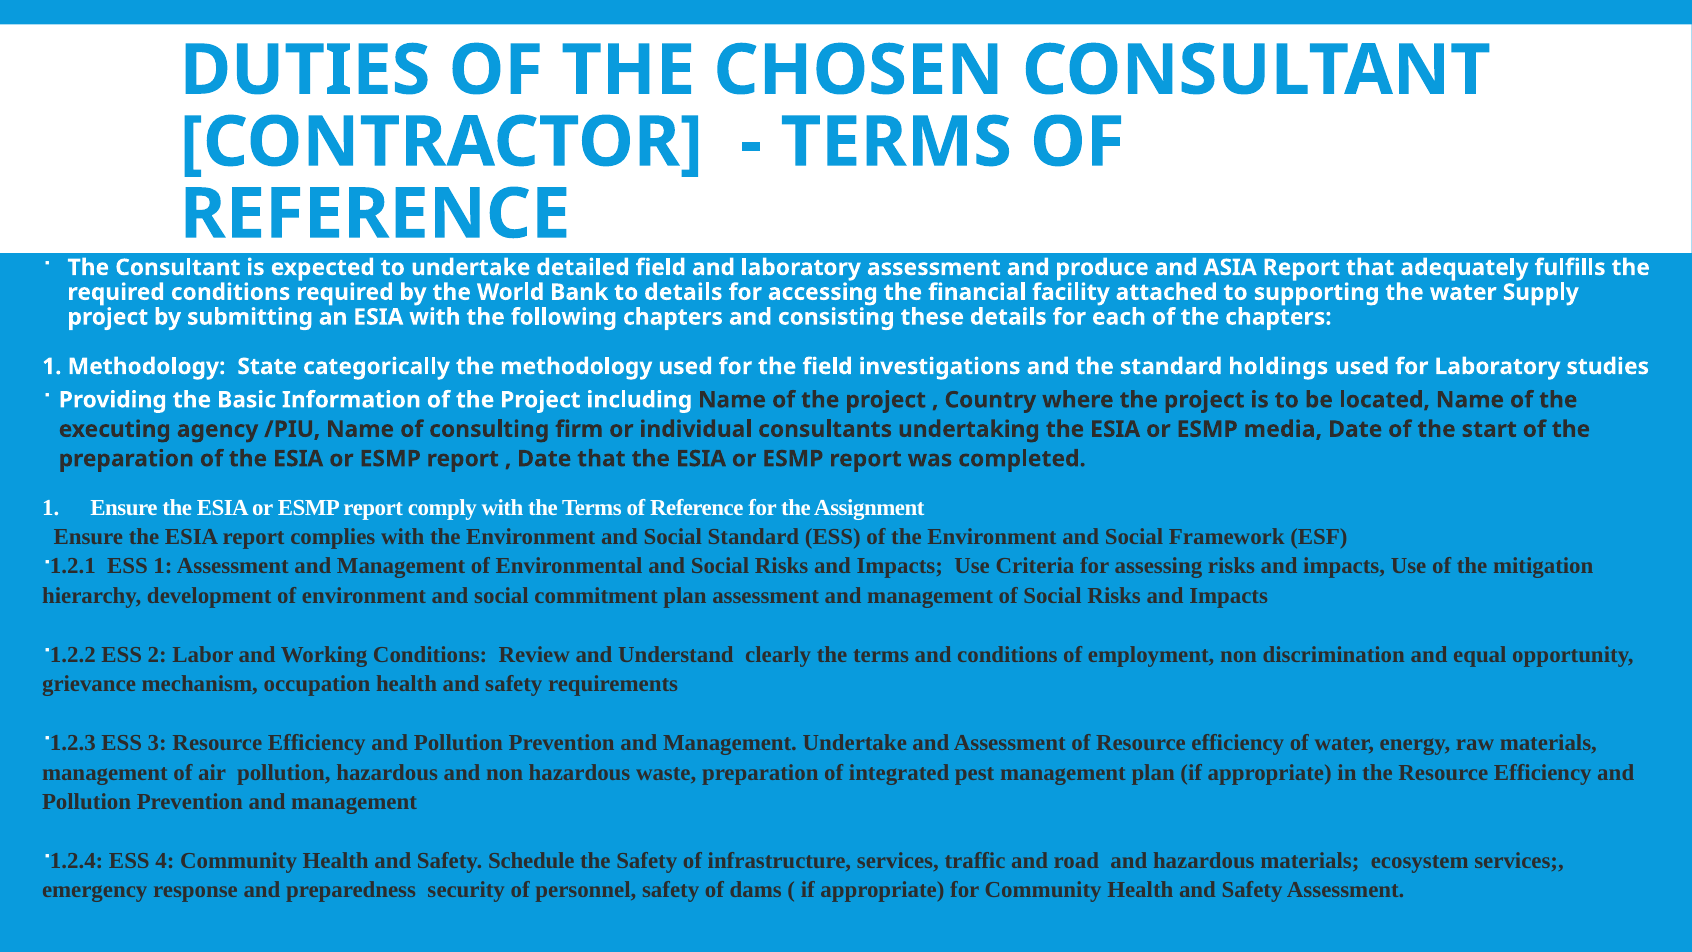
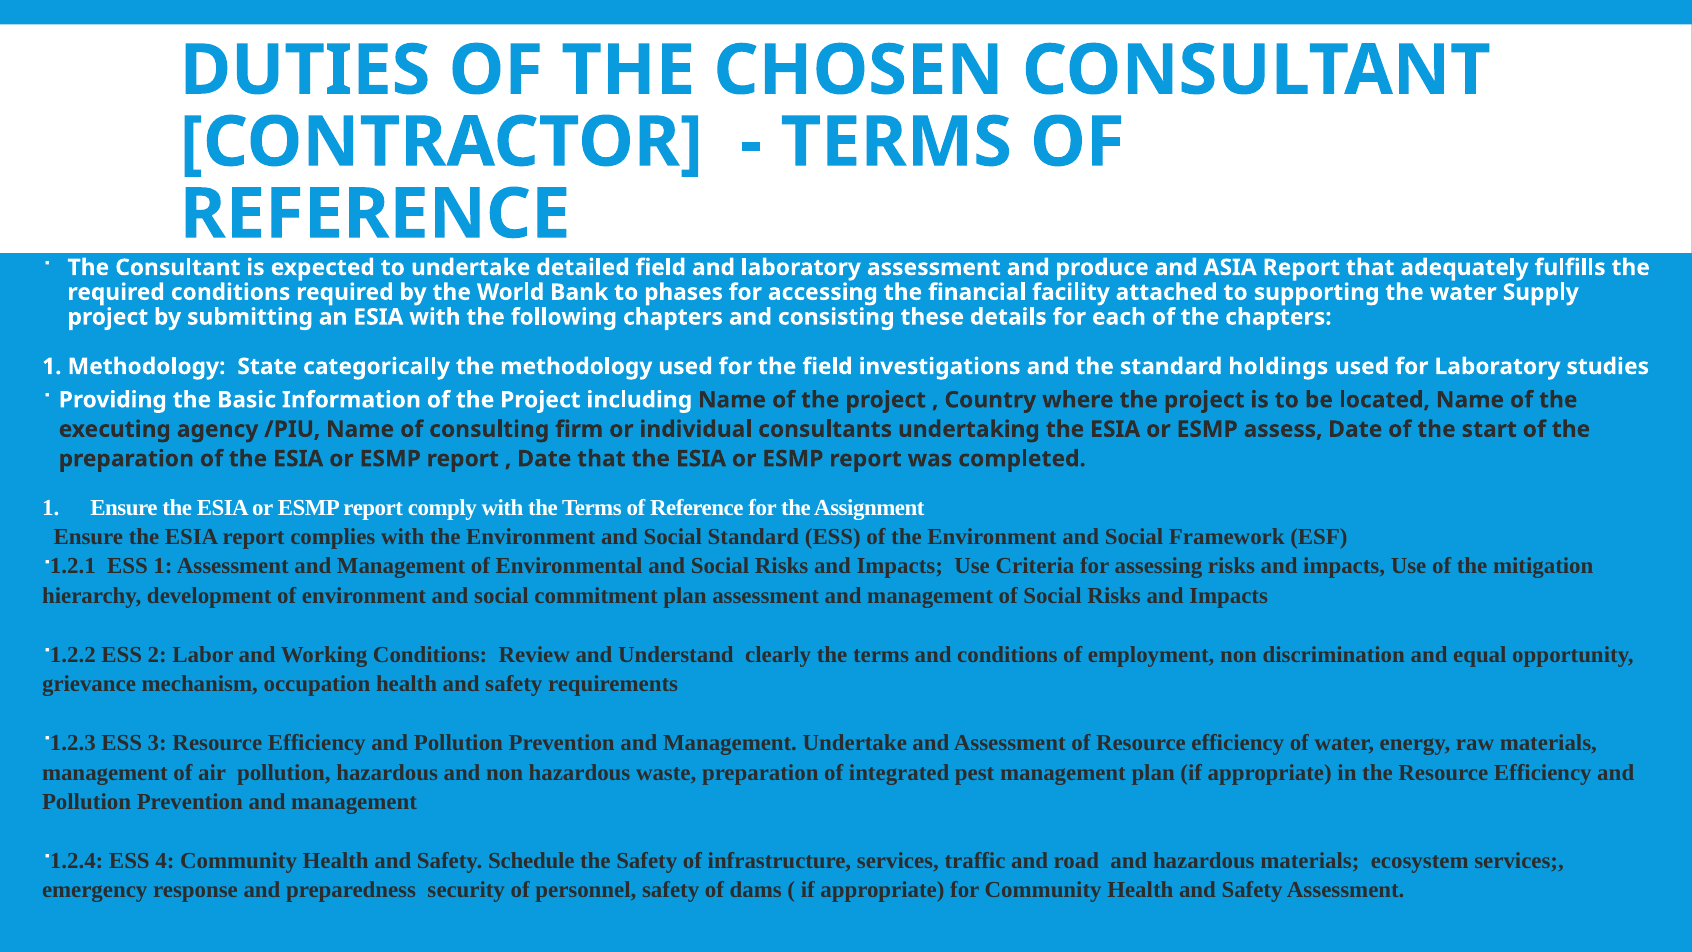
to details: details -> phases (684, 292)
media: media -> assess (1283, 429)
